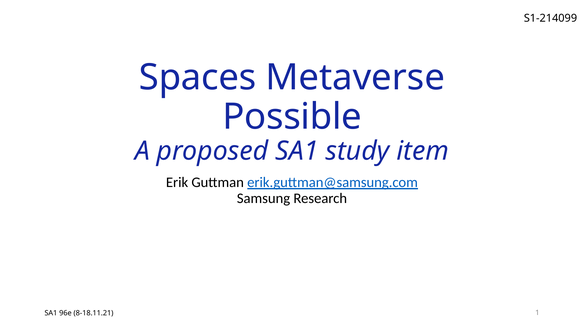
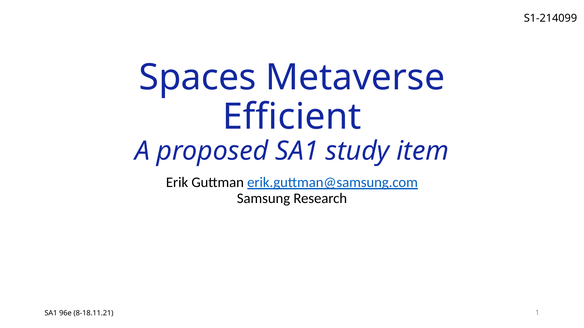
Possible: Possible -> Efficient (292, 117)
